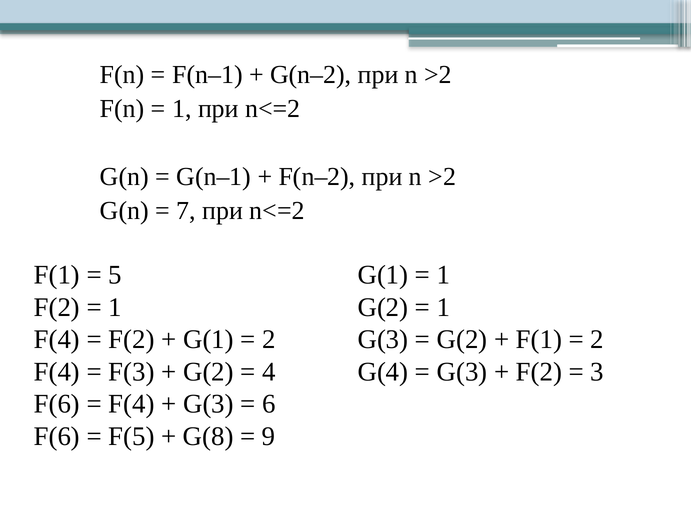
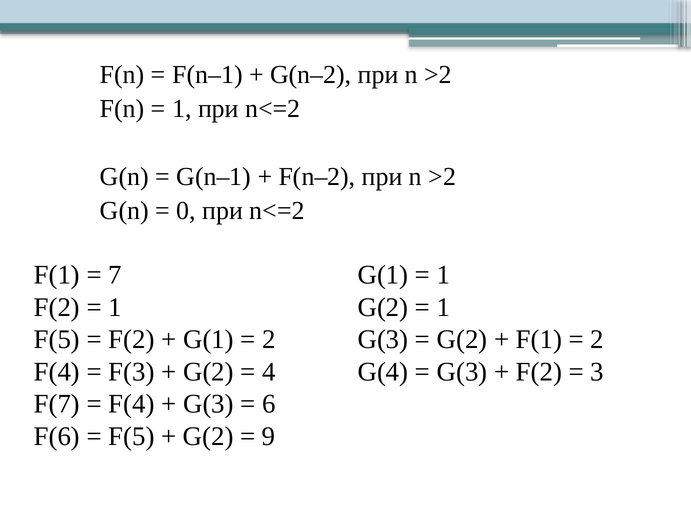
7: 7 -> 0 (186, 211)
5: 5 -> 7 (115, 275)
F(4: F(4 -> F(5 (57, 340)
F(6: F(6 -> F(7 (57, 404)
G(8: G(8 -> G(2 (208, 436)
